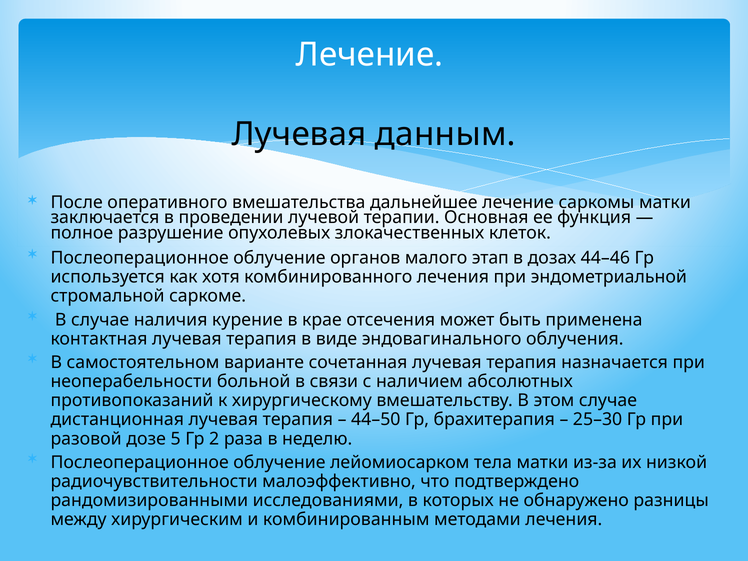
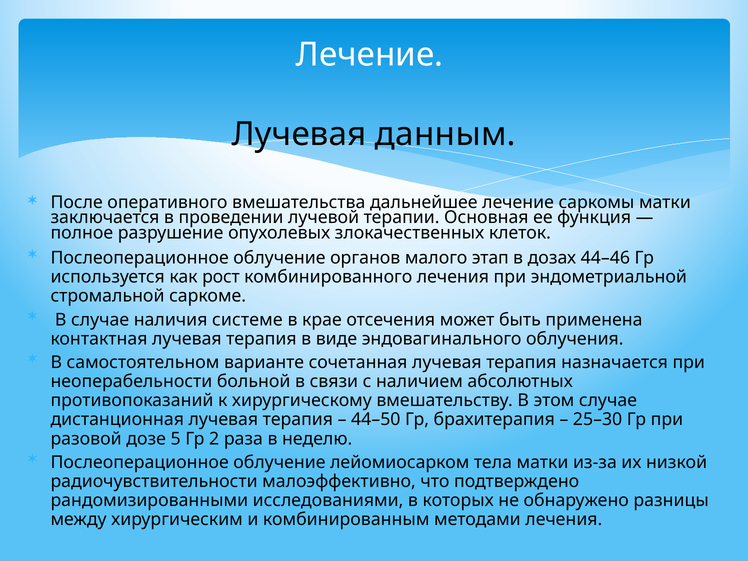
хотя: хотя -> рост (221, 277)
курение: курение -> системе (247, 320)
